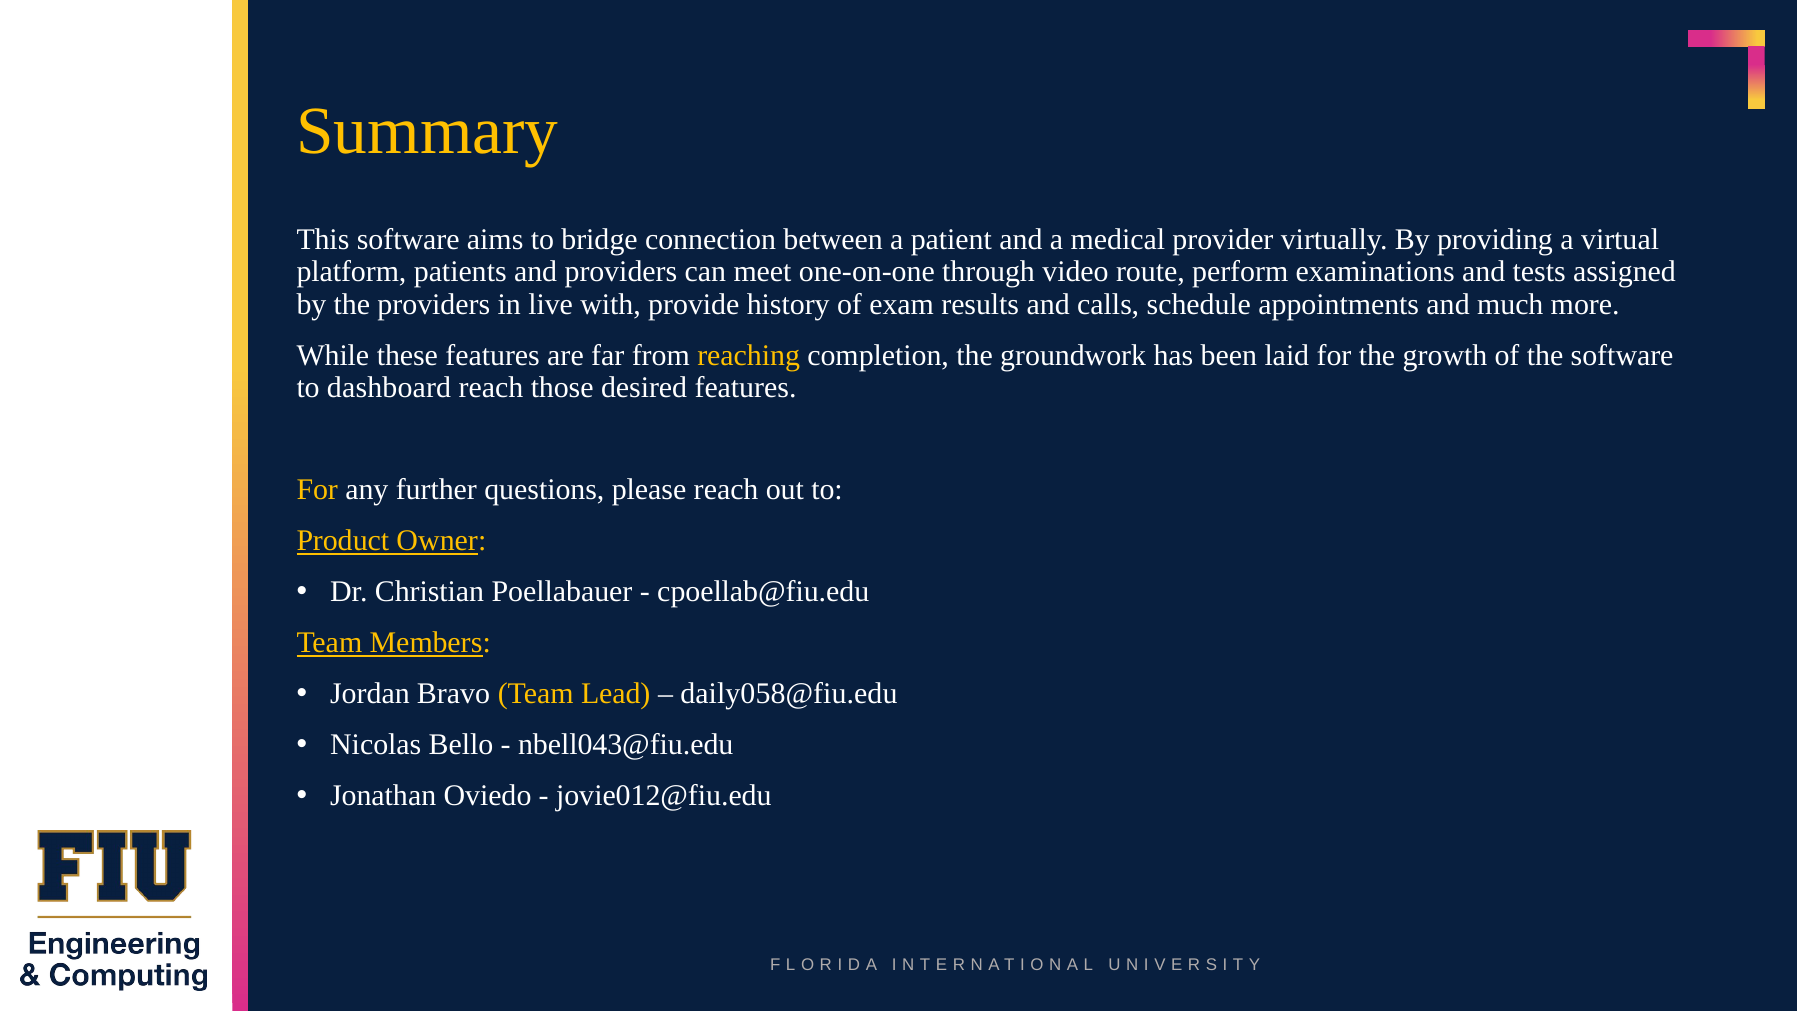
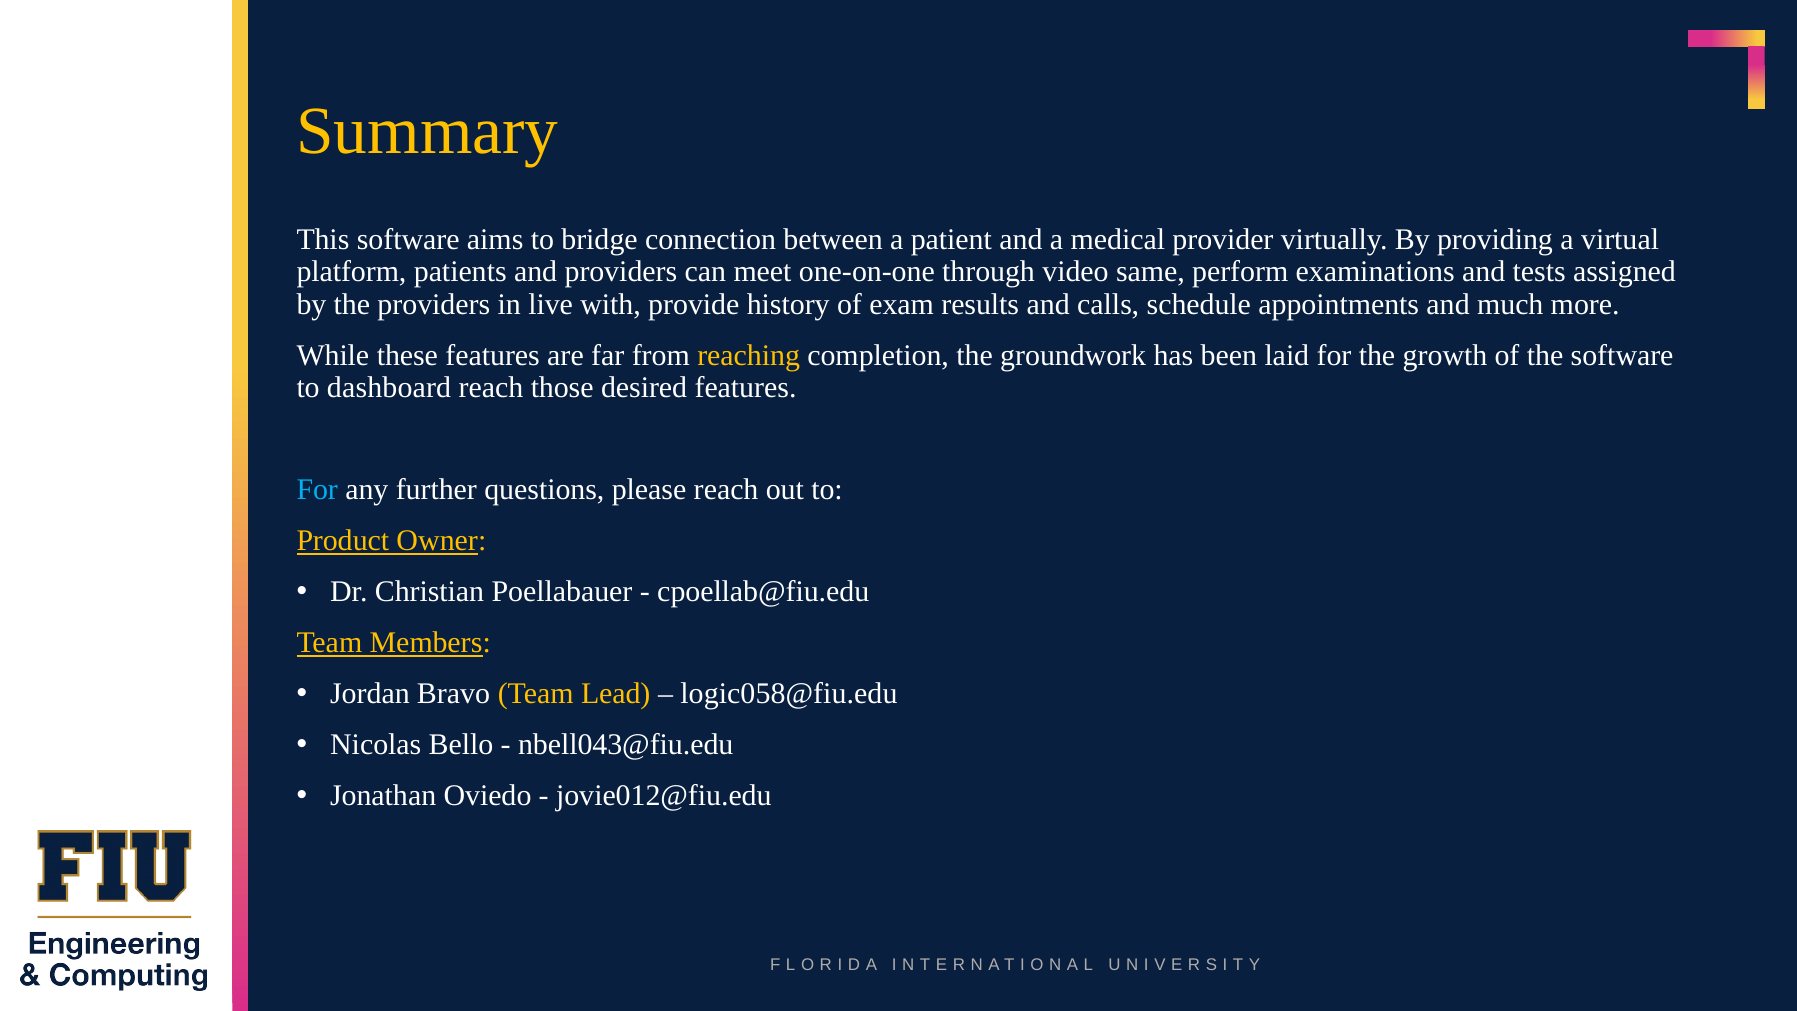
route: route -> same (1150, 272)
For colour: yellow -> light blue (317, 489)
daily058@fiu.edu: daily058@fiu.edu -> logic058@fiu.edu (789, 693)
